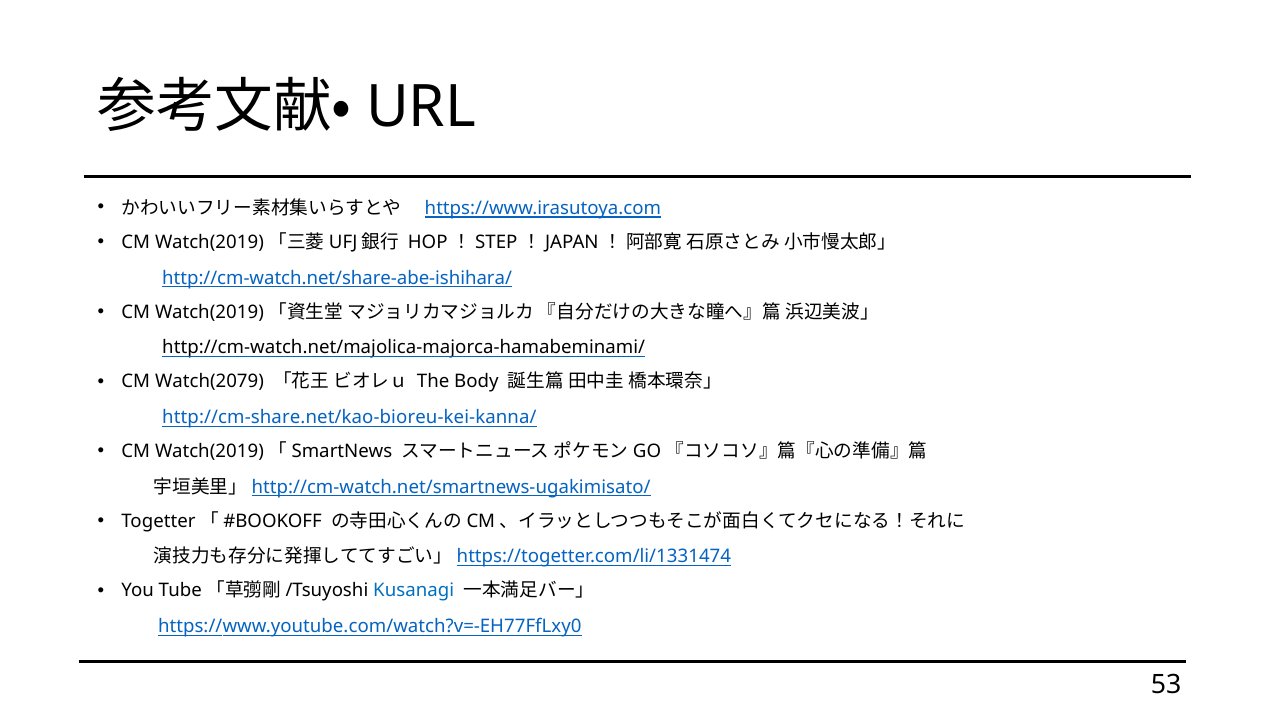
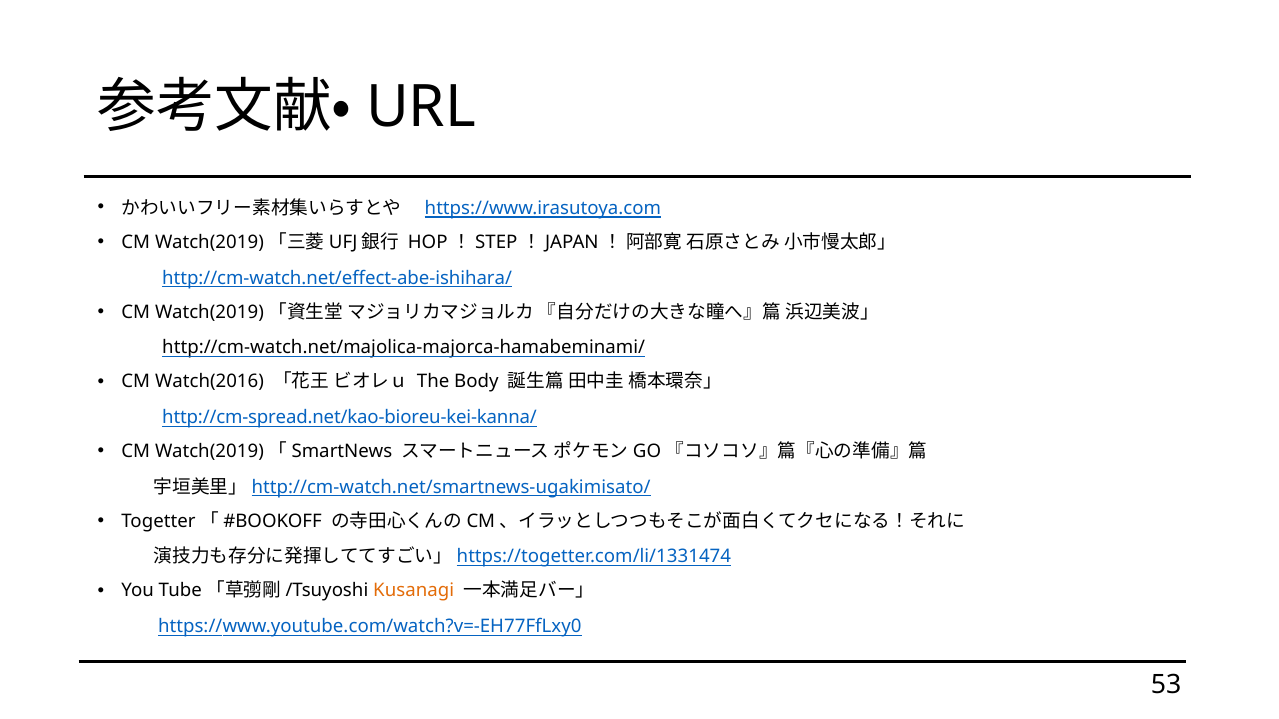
http://cm-watch.net/share-abe-ishihara/: http://cm-watch.net/share-abe-ishihara/ -> http://cm-watch.net/effect-abe-ishihara/ (337, 278)
Watch(2079: Watch(2079 -> Watch(2016 (209, 382)
http://cm-share.net/kao-bioreu-kei-kanna/: http://cm-share.net/kao-bioreu-kei-kanna/ -> http://cm-spread.net/kao-bioreu-kei-kanna/ (350, 418)
Kusanagi colour: blue -> orange (414, 591)
